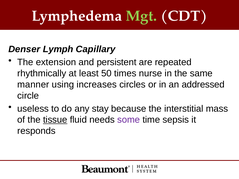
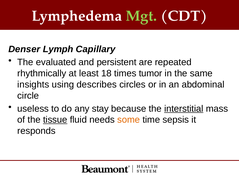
extension: extension -> evaluated (56, 62)
50: 50 -> 18 (106, 73)
nurse: nurse -> tumor (151, 73)
manner: manner -> insights (33, 85)
increases: increases -> describes (97, 85)
addressed: addressed -> abdominal (203, 85)
interstitial underline: none -> present (184, 109)
some colour: purple -> orange (129, 120)
